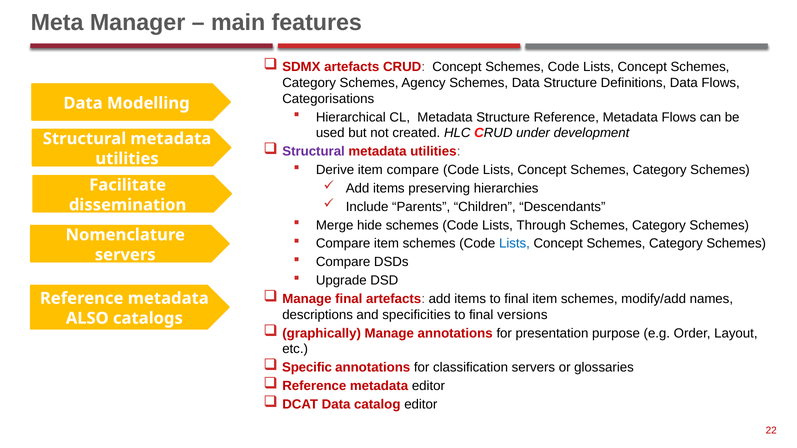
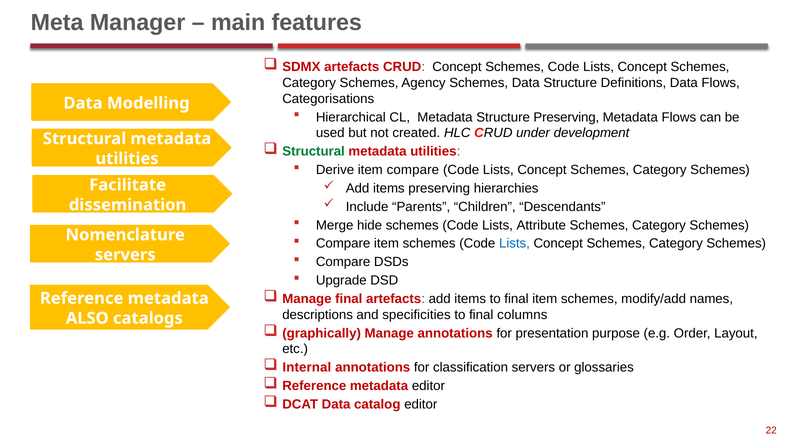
Structure Reference: Reference -> Preserving (566, 117)
Structural colour: purple -> green (314, 152)
Through: Through -> Attribute (541, 225)
versions: versions -> columns (522, 315)
Specific: Specific -> Internal (307, 368)
